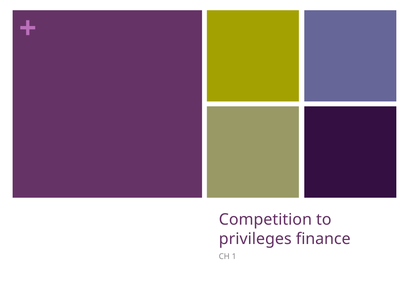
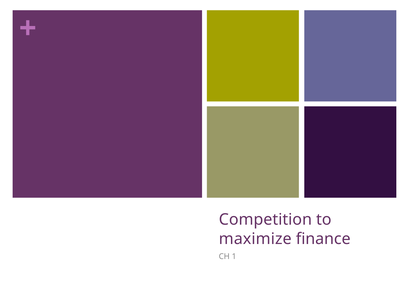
privileges: privileges -> maximize (255, 239)
